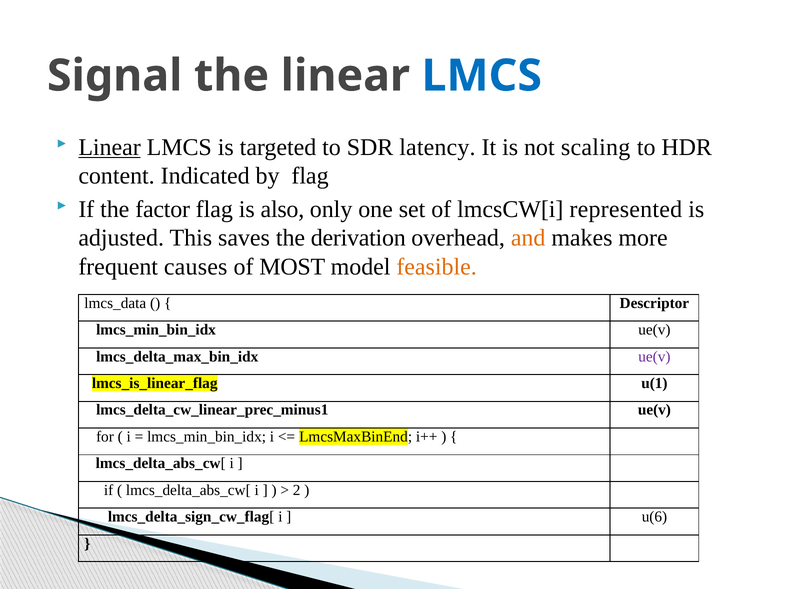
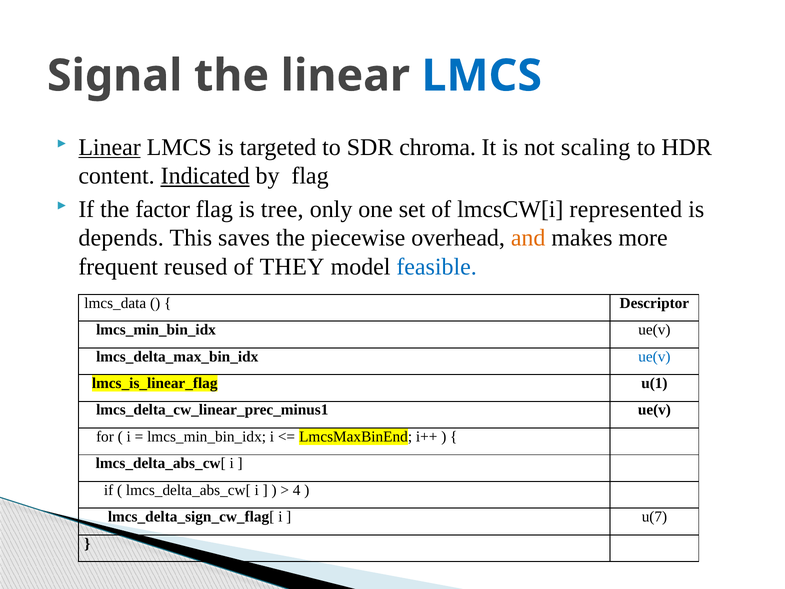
latency: latency -> chroma (438, 147)
Indicated underline: none -> present (205, 176)
also: also -> tree (282, 209)
adjusted: adjusted -> depends (121, 238)
derivation: derivation -> piecewise (358, 238)
causes: causes -> reused (196, 267)
MOST: MOST -> THEY (292, 267)
feasible colour: orange -> blue (437, 267)
ue(v colour: purple -> blue (654, 356)
2: 2 -> 4 (297, 490)
u(6: u(6 -> u(7 (654, 517)
